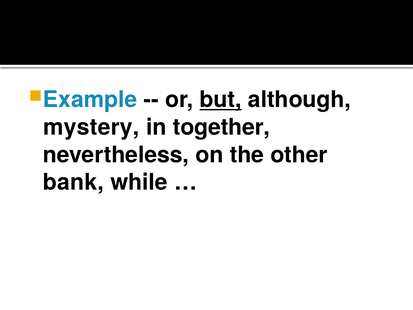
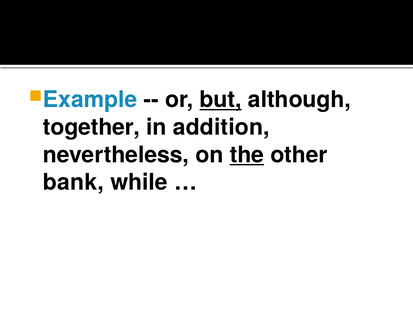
mystery: mystery -> together (91, 127)
together: together -> addition (221, 127)
the underline: none -> present (247, 155)
